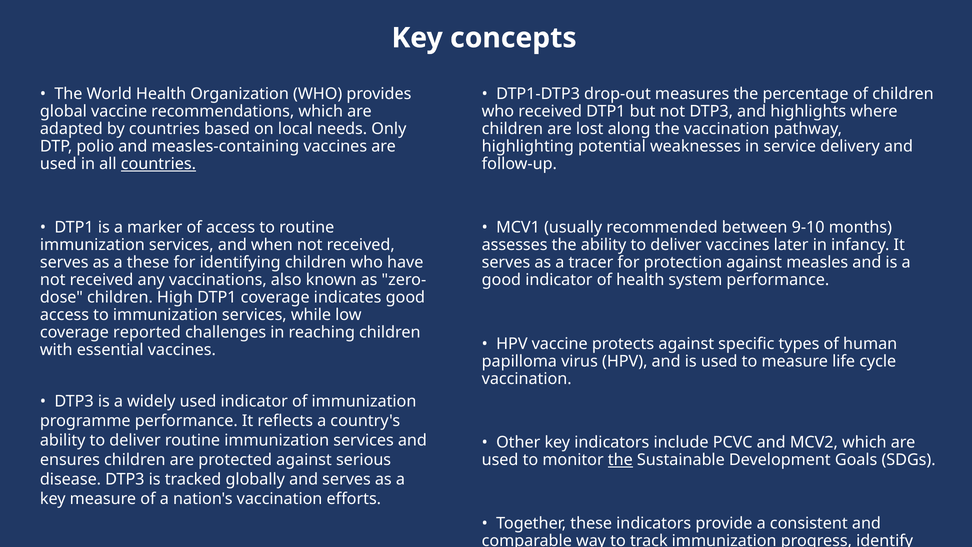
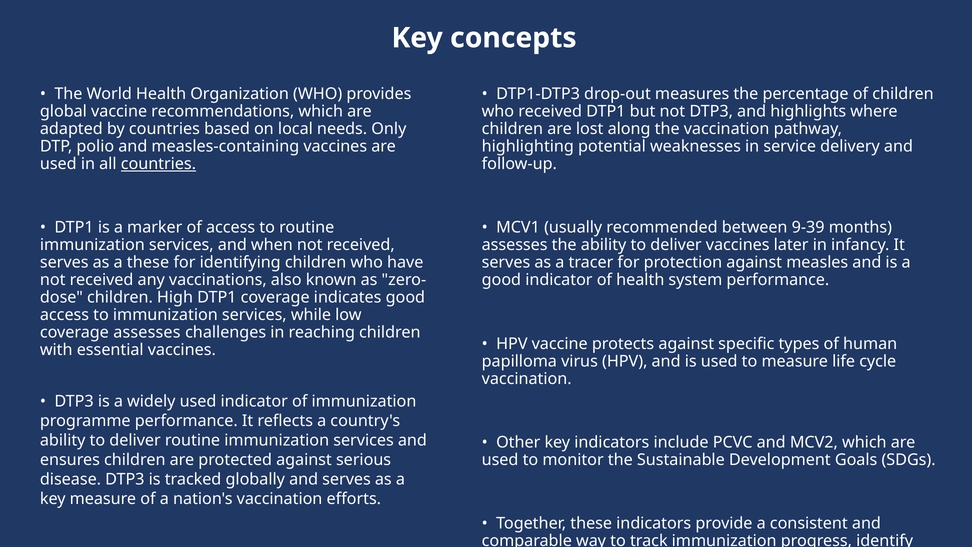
9-10: 9-10 -> 9-39 (808, 227)
coverage reported: reported -> assesses (147, 332)
the underline: present -> none (620, 460)
